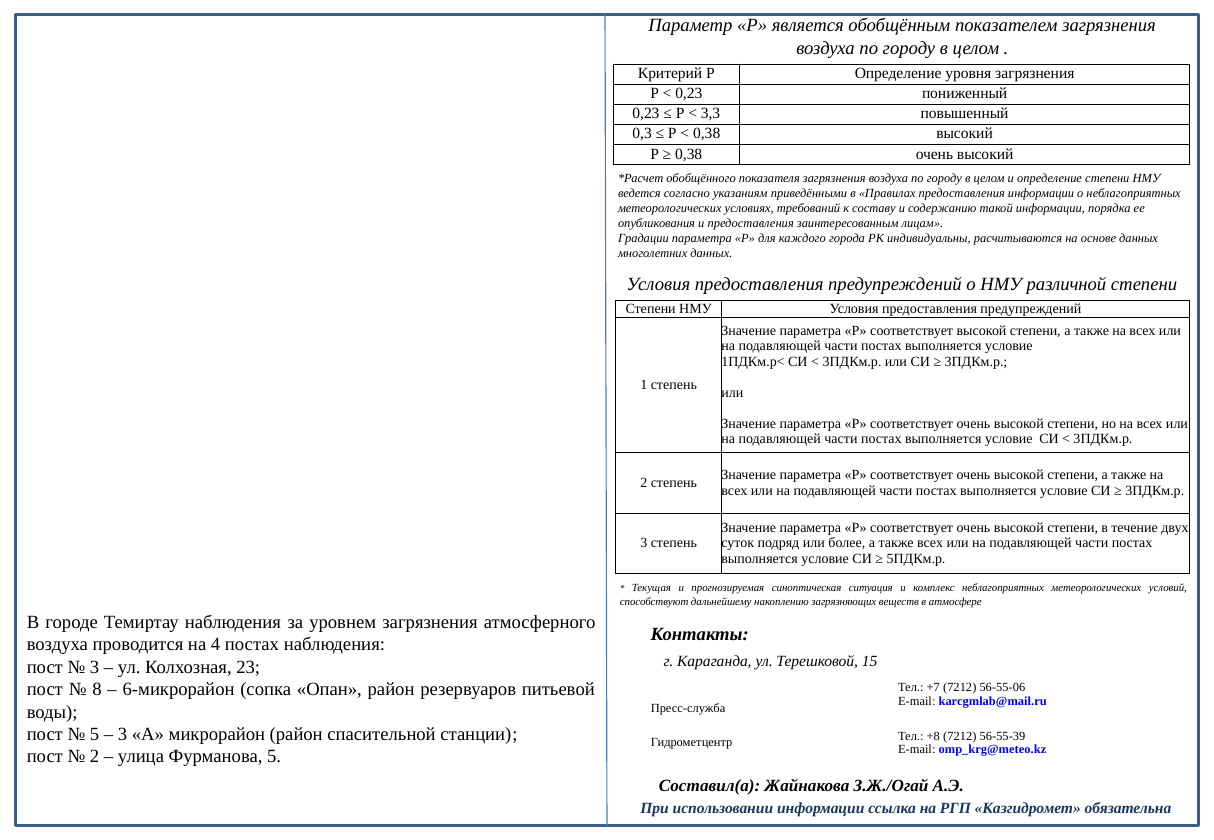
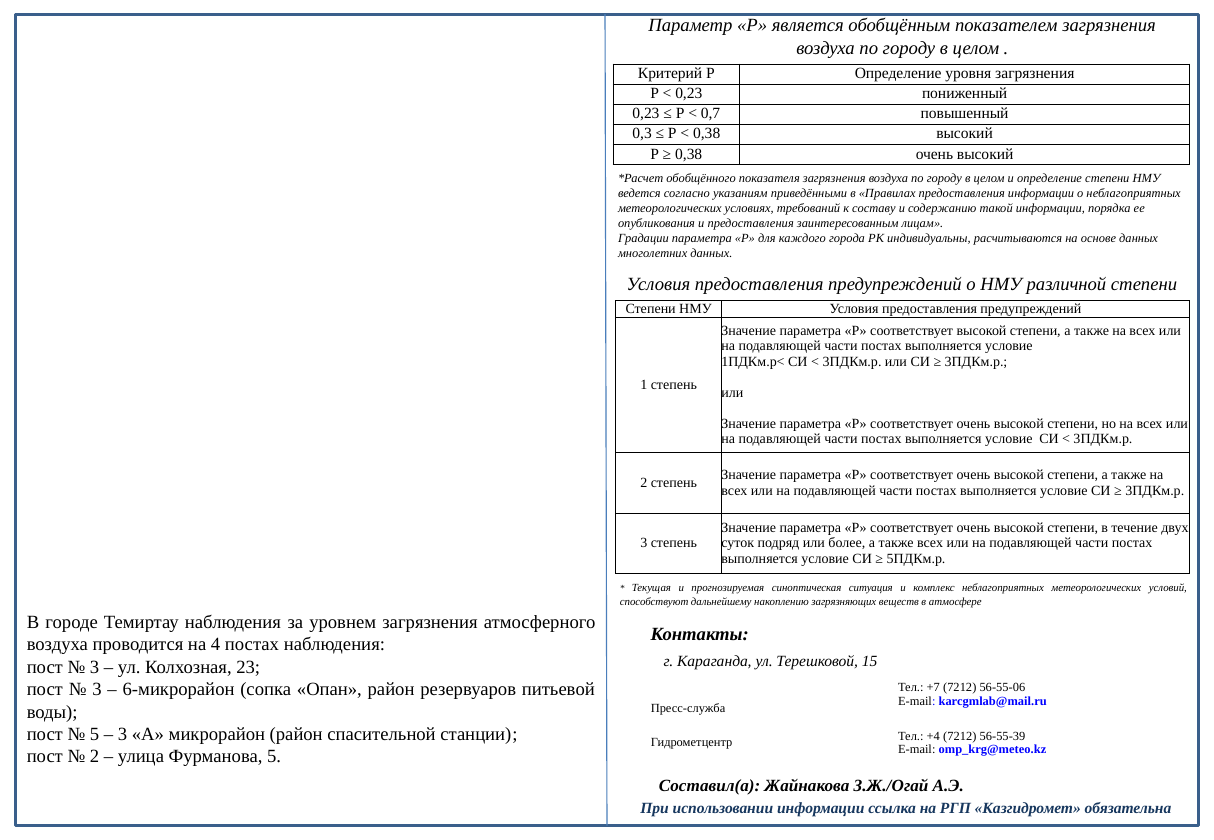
3,3: 3,3 -> 0,7 (711, 114)
8: 8 -> 3 (97, 690)
+8: +8 -> +4 (933, 736)
